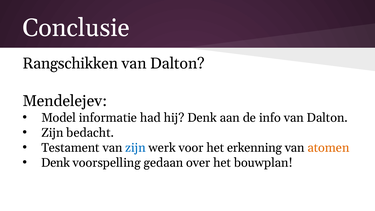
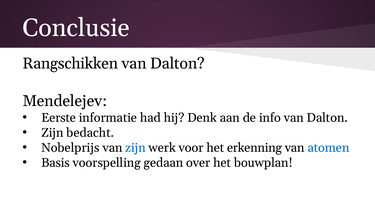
Model: Model -> Eerste (59, 118)
Testament: Testament -> Nobelprijs (70, 148)
atomen colour: orange -> blue (329, 148)
Denk: Denk -> Basis (56, 163)
